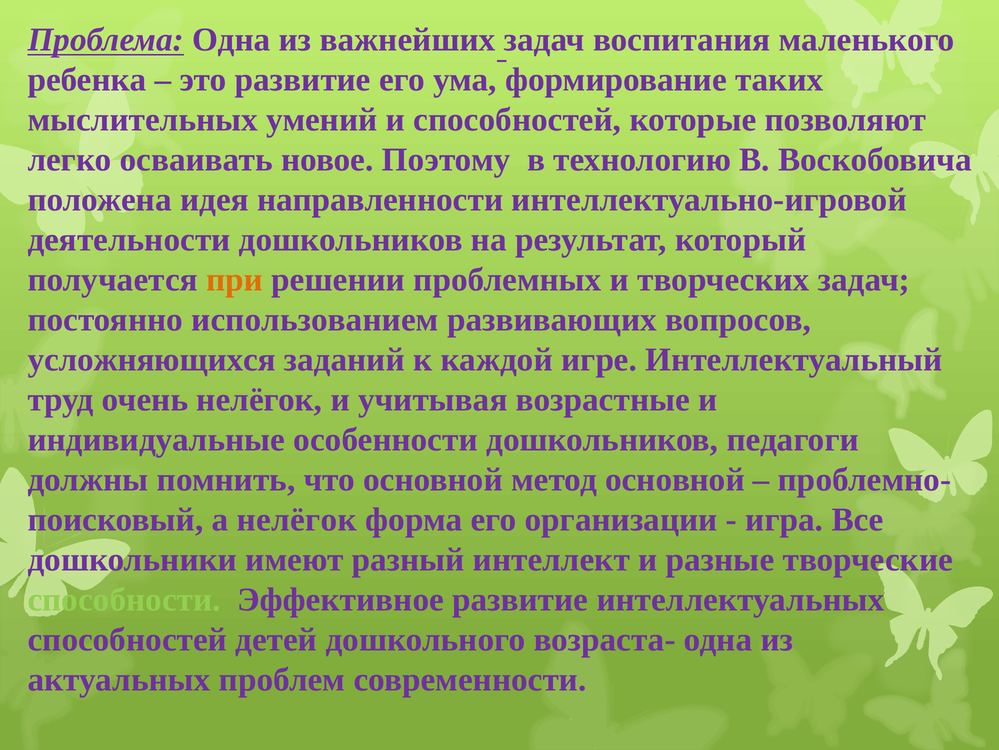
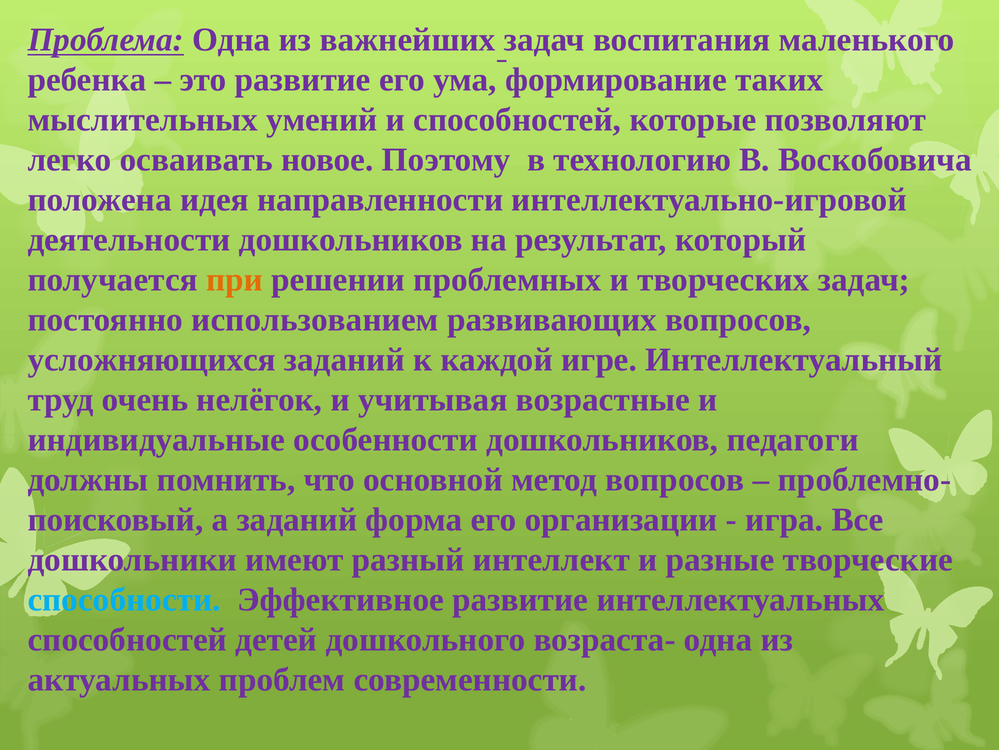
метод основной: основной -> вопросов (675, 480)
а нелёгок: нелёгок -> заданий (297, 519)
способности colour: light green -> light blue (124, 599)
